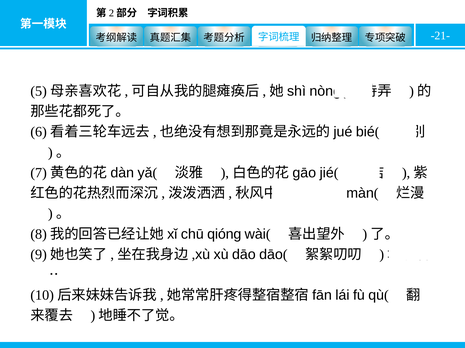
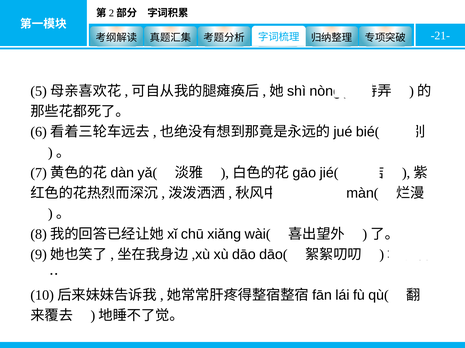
qióng: qióng -> xiǎng (224, 235)
